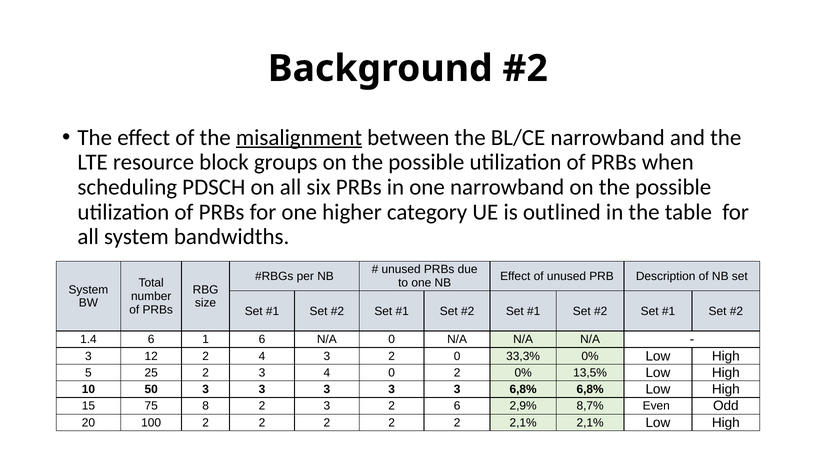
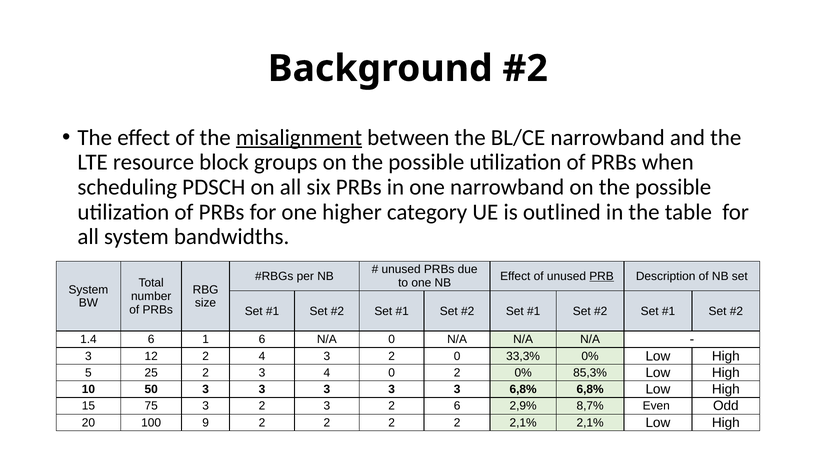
PRB underline: none -> present (602, 276)
13,5%: 13,5% -> 85,3% (590, 373)
75 8: 8 -> 3 (206, 406)
100 2: 2 -> 9 (206, 423)
